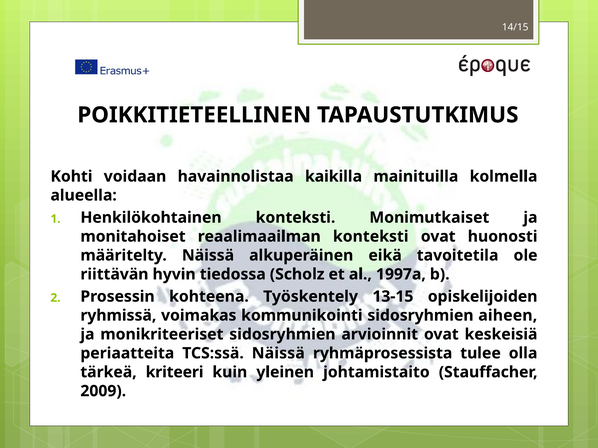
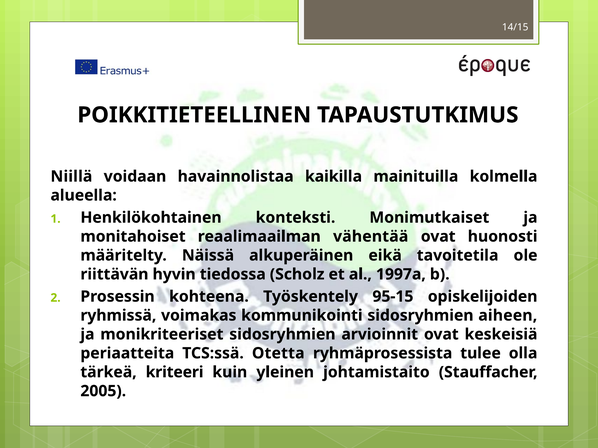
Kohti: Kohti -> Niillä (71, 177)
reaalimaailman konteksti: konteksti -> vähentää (371, 237)
13-15: 13-15 -> 95-15 (393, 297)
TCS:ssä Näissä: Näissä -> Otetta (278, 354)
2009: 2009 -> 2005 (103, 391)
